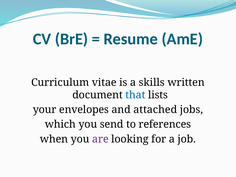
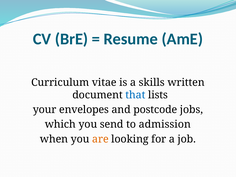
attached: attached -> postcode (155, 110)
references: references -> admission (165, 124)
are colour: purple -> orange (100, 139)
